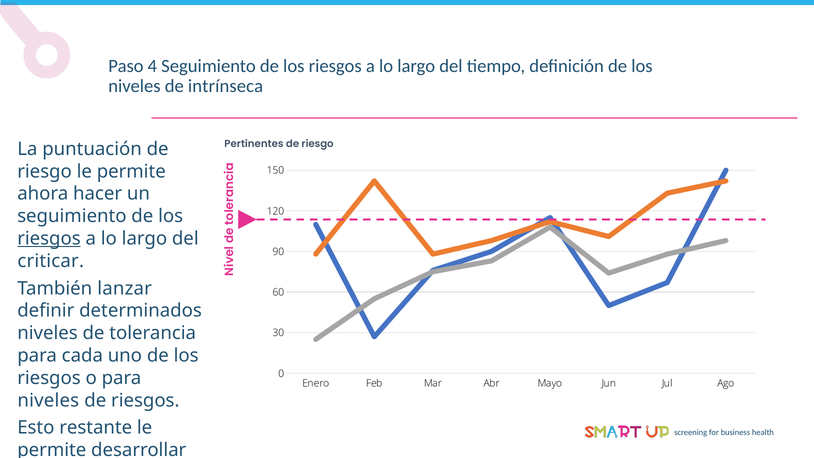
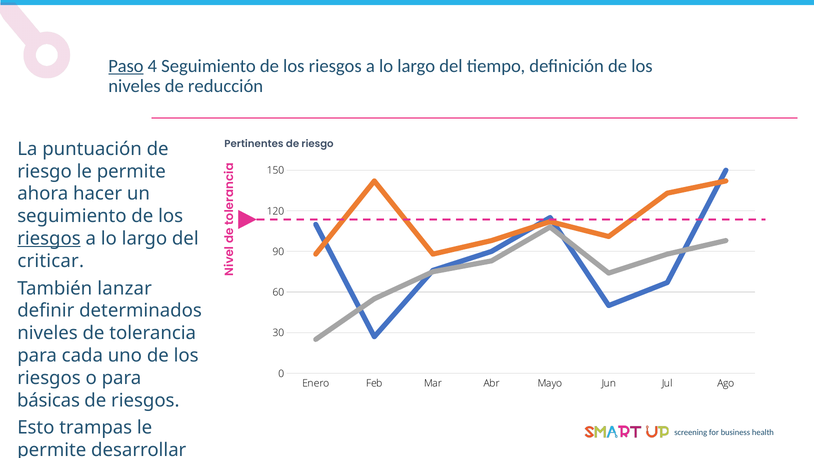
Paso underline: none -> present (126, 66)
intrínseca: intrínseca -> reducción (226, 86)
niveles: niveles -> básicas (48, 400)
restante: restante -> trampas (96, 428)
